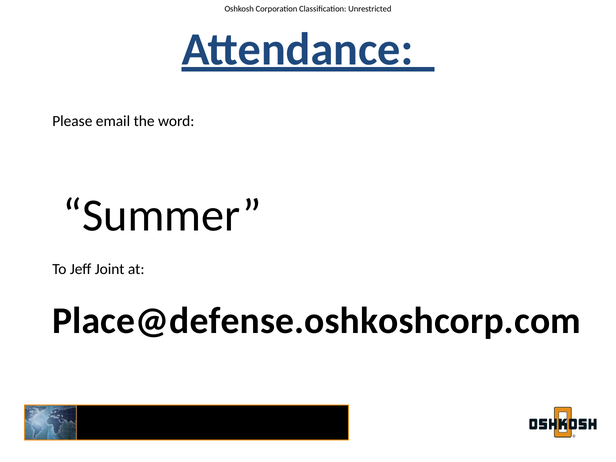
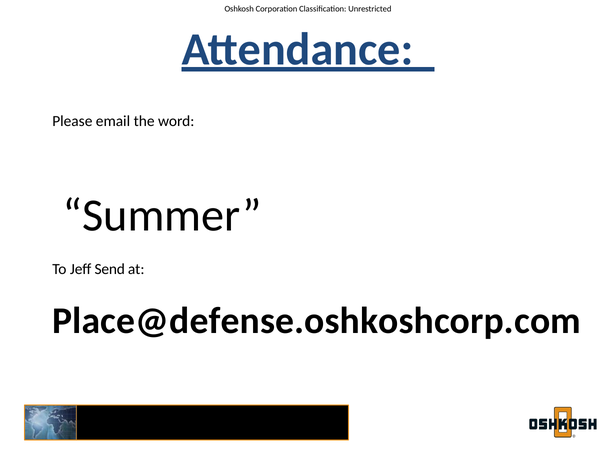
Joint: Joint -> Send (110, 269)
